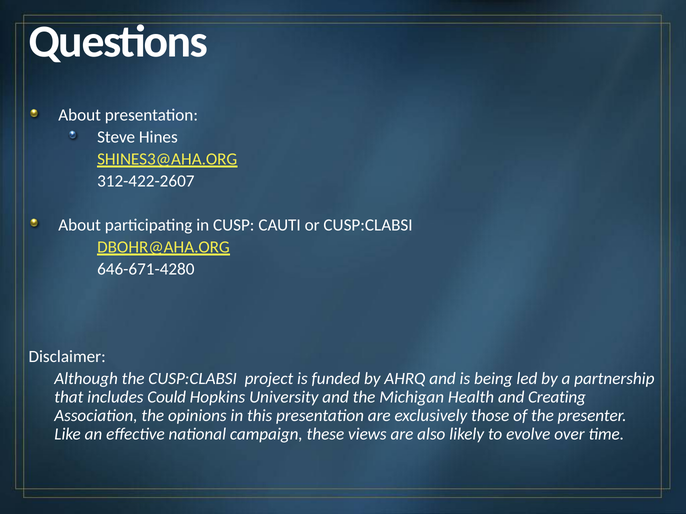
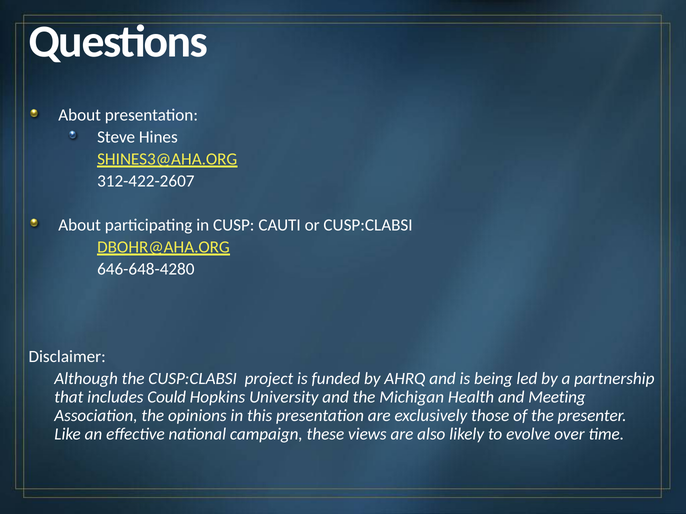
646-671-4280: 646-671-4280 -> 646-648-4280 (146, 269)
Creating: Creating -> Meeting (557, 398)
